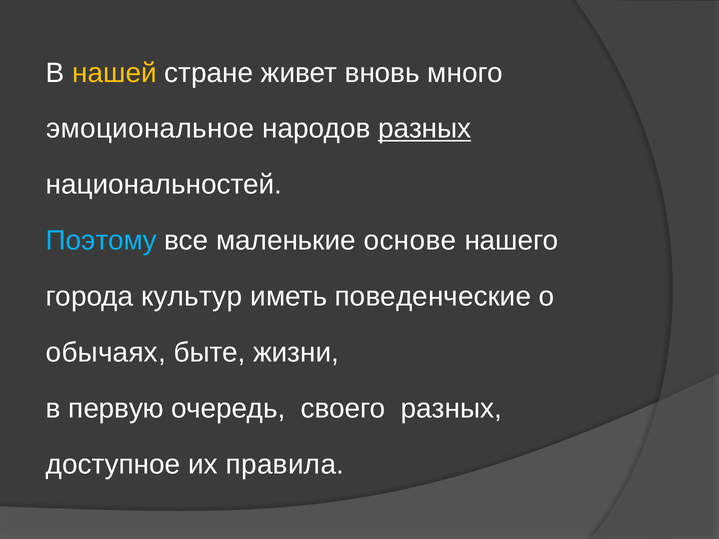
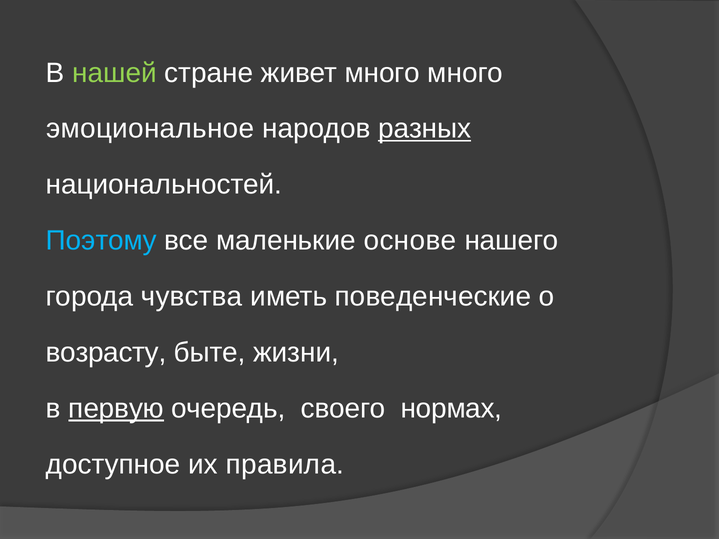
нашей colour: yellow -> light green (115, 73)
живет вновь: вновь -> много (382, 73)
культур: культур -> чувства (192, 297)
обычаях: обычаях -> возрасту (106, 353)
первую underline: none -> present (116, 409)
своего разных: разных -> нормах (451, 409)
